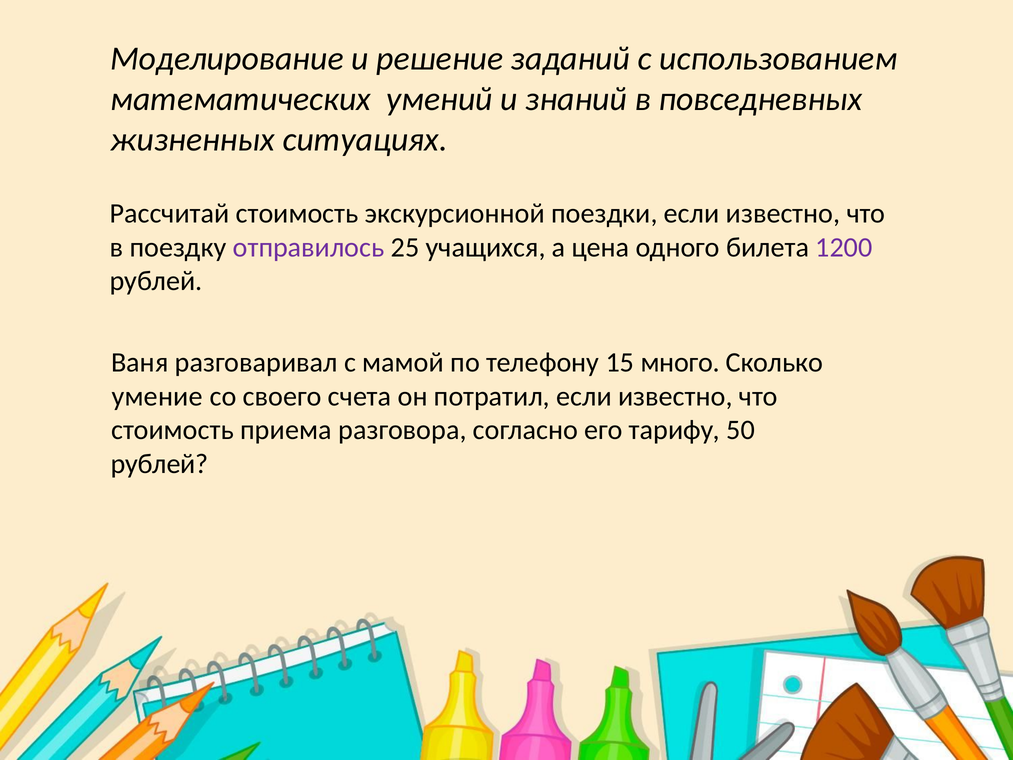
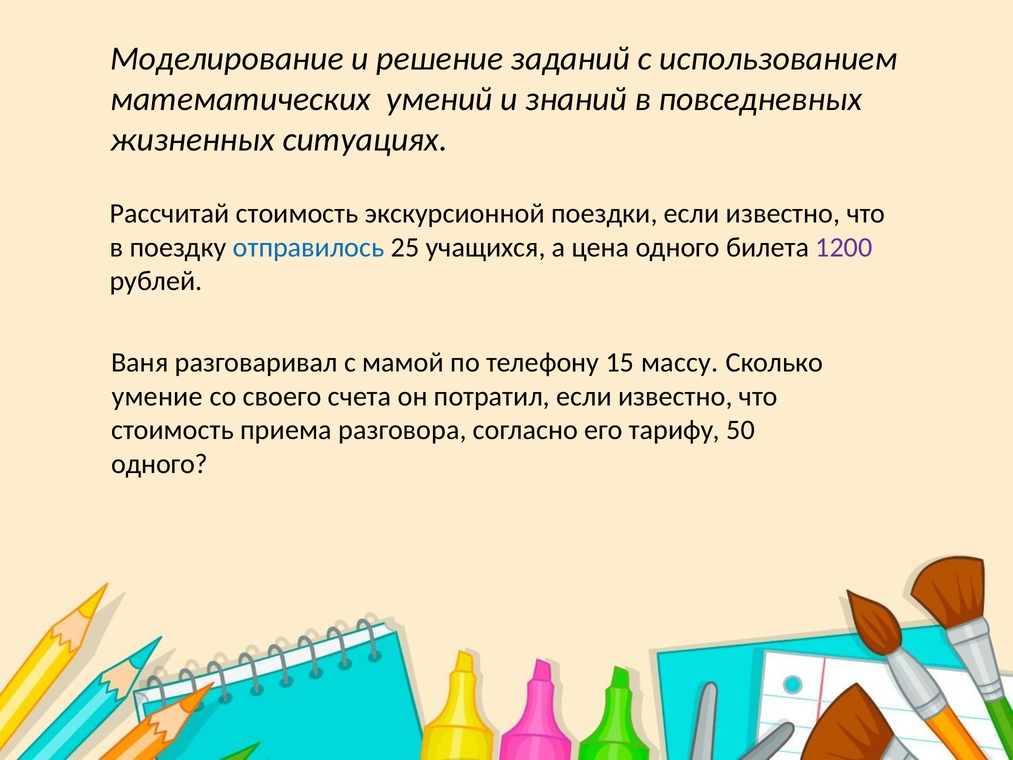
отправилось colour: purple -> blue (309, 247)
много: много -> массу (680, 362)
рублей: рублей -> одного (160, 464)
